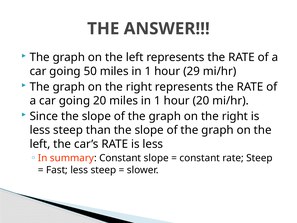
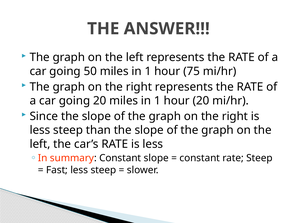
29: 29 -> 75 (192, 71)
